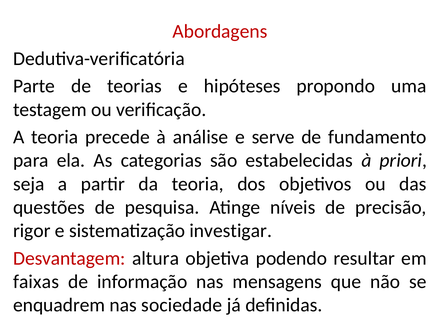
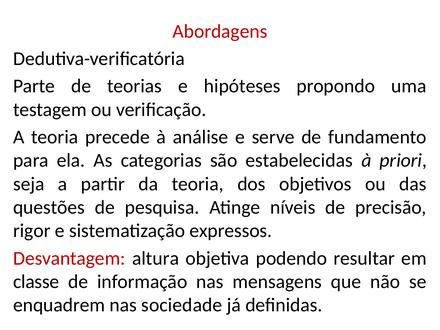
investigar: investigar -> expressos (231, 231)
faixas: faixas -> classe (36, 282)
